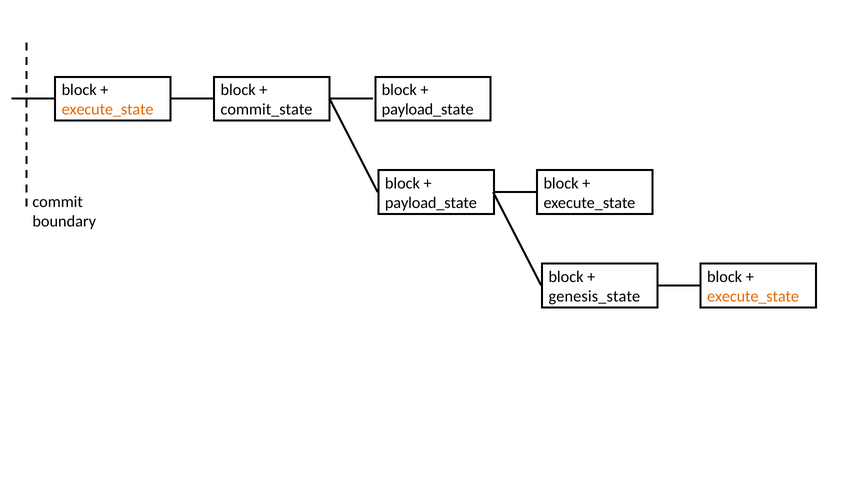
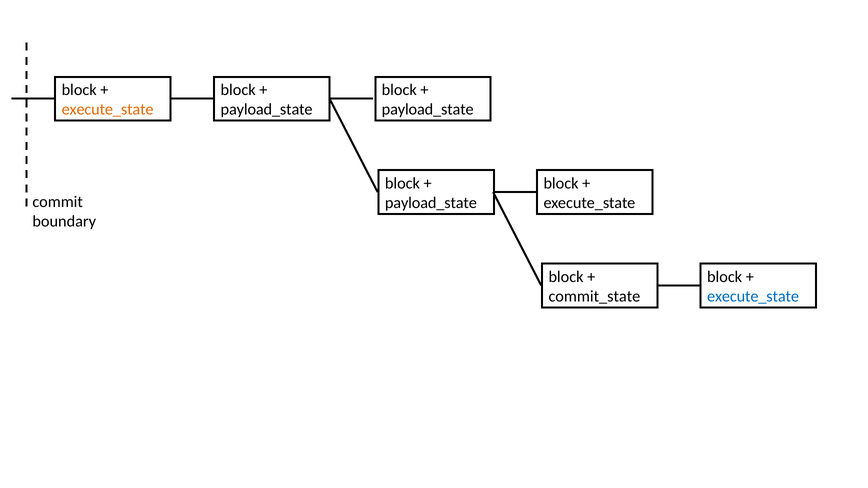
commit_state: commit_state -> payload_state (267, 110)
genesis_state: genesis_state -> commit_state (594, 296)
execute_state colour: orange -> blue (753, 296)
